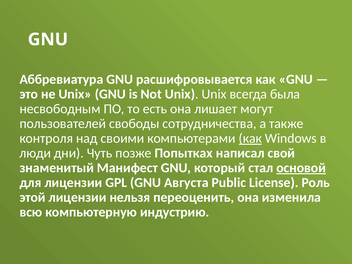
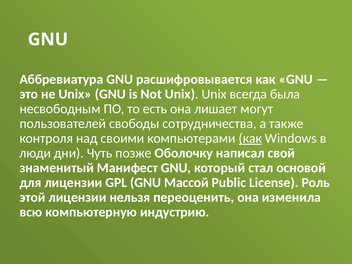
Попытках: Попытках -> Оболочку (184, 153)
основой underline: present -> none (301, 168)
Августа: Августа -> Массой (186, 183)
